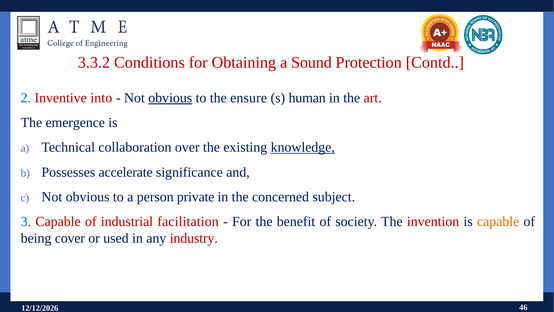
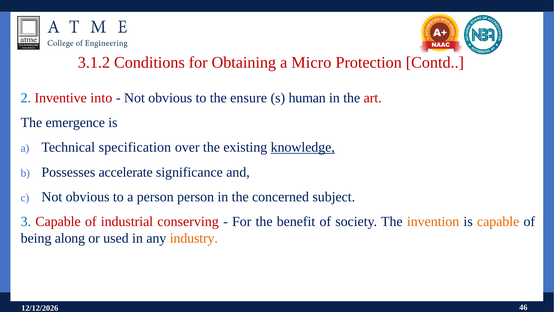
3.3.2: 3.3.2 -> 3.1.2 (94, 62)
Sound: Sound -> Micro (311, 62)
obvious underline: present -> none (170, 98)
collaboration: collaboration -> specification (135, 147)
person private: private -> person (196, 197)
facilitation: facilitation -> conserving (188, 221)
invention colour: red -> orange (433, 221)
cover: cover -> along (70, 238)
industry colour: red -> orange (194, 238)
